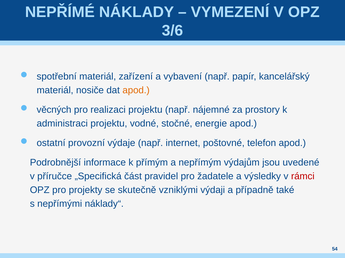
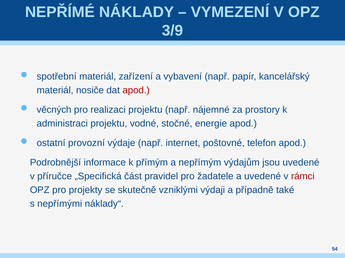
3/6: 3/6 -> 3/9 (172, 31)
apod colour: orange -> red (136, 90)
a výsledky: výsledky -> uvedené (263, 177)
